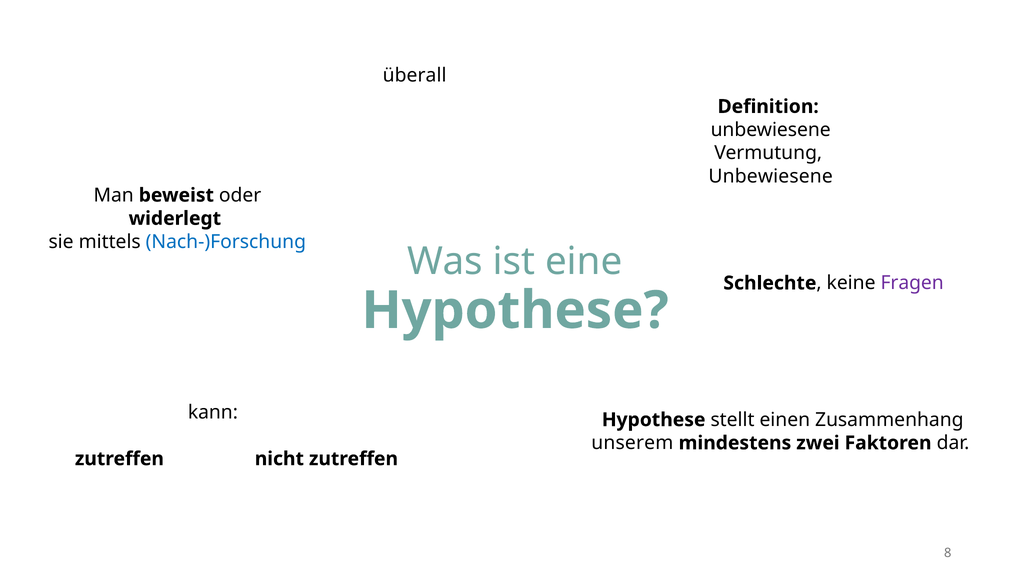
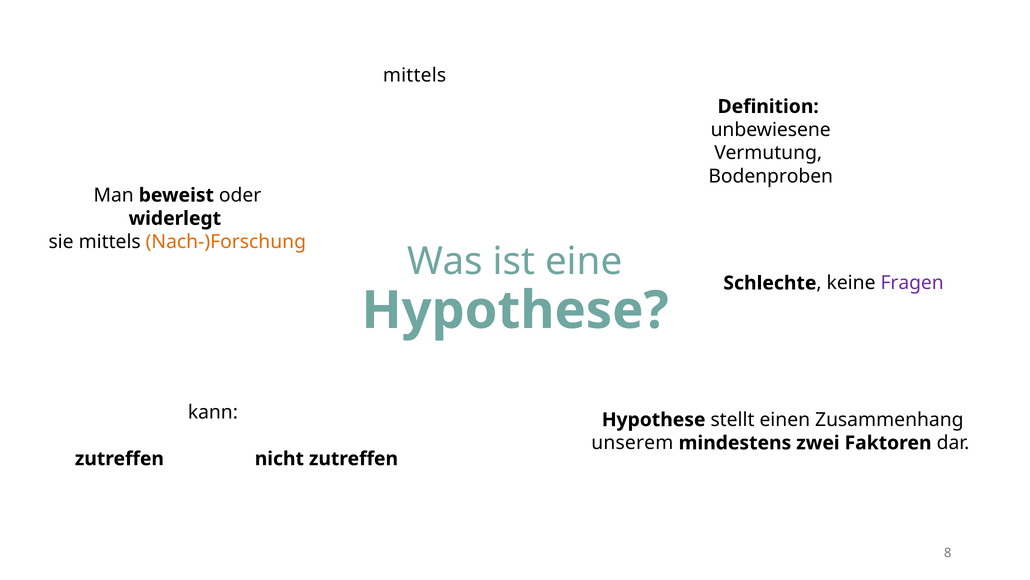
überall: überall -> mittels (415, 75)
Unbewiesene: Unbewiesene -> Bodenproben (771, 176)
Nach-)Forschung colour: blue -> orange (226, 241)
